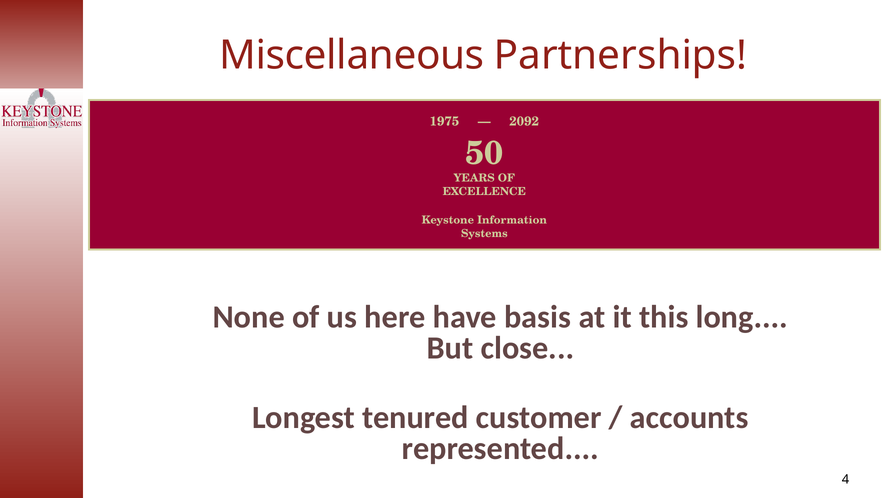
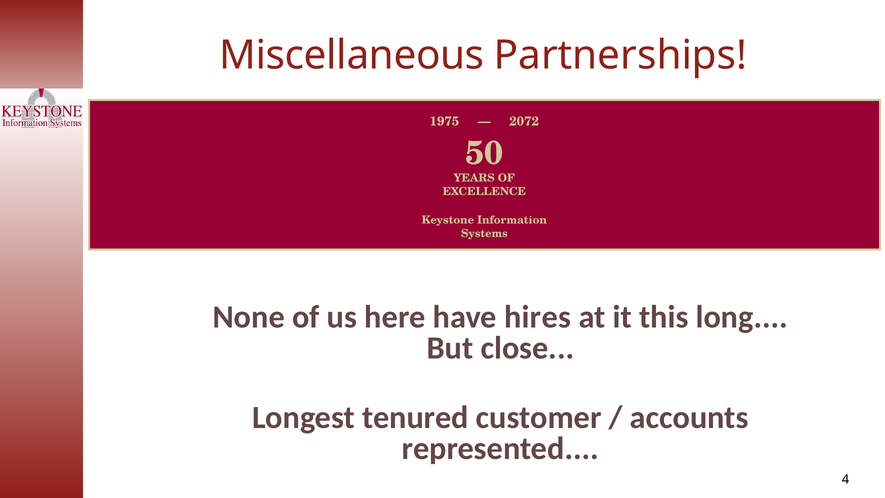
2092: 2092 -> 2072 (524, 121)
basis: basis -> hires (537, 317)
